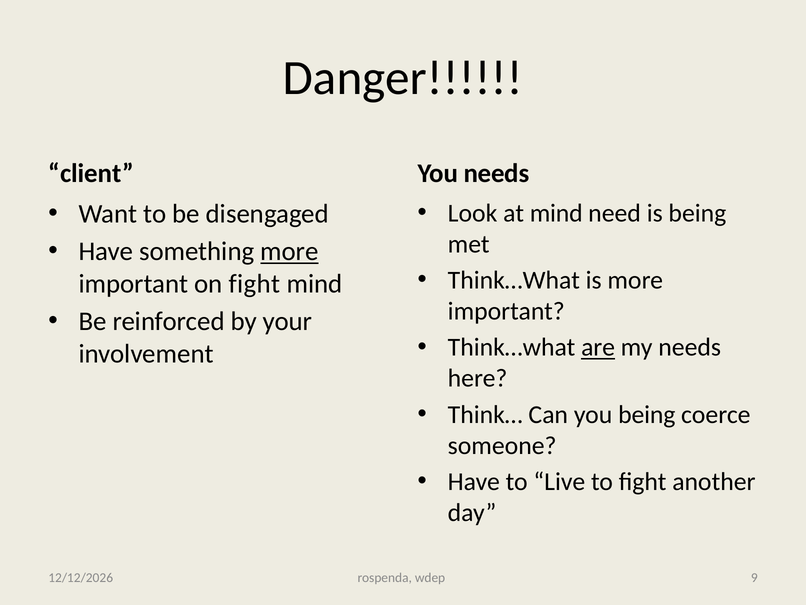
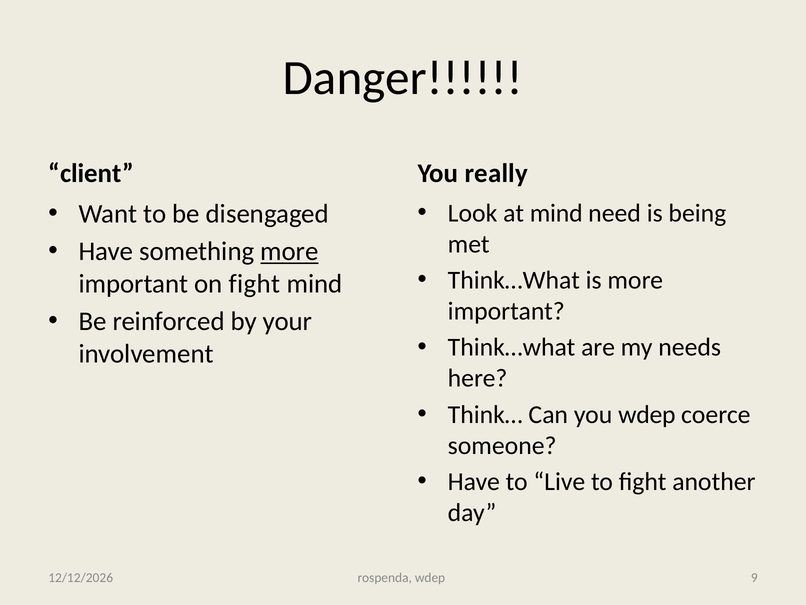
You needs: needs -> really (496, 173)
are underline: present -> none (598, 347)
you being: being -> wdep (647, 414)
